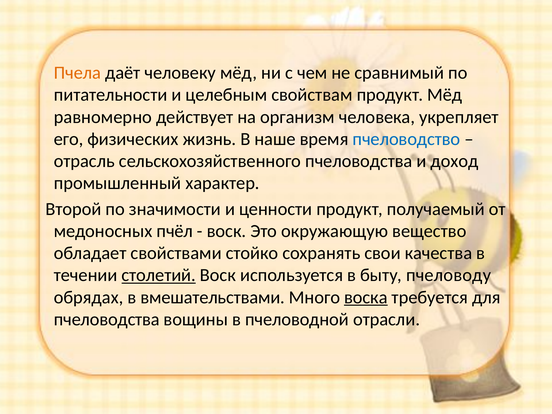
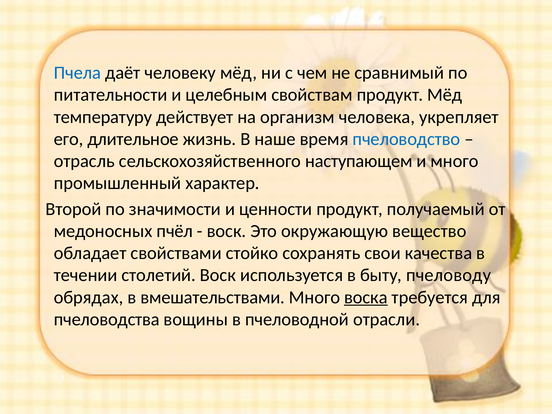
Пчела colour: orange -> blue (77, 73)
равномерно: равномерно -> температуру (103, 117)
физических: физических -> длительное (133, 139)
сельскохозяйственного пчеловодства: пчеловодства -> наступающем (359, 161)
и доход: доход -> много (455, 161)
столетий underline: present -> none (159, 275)
